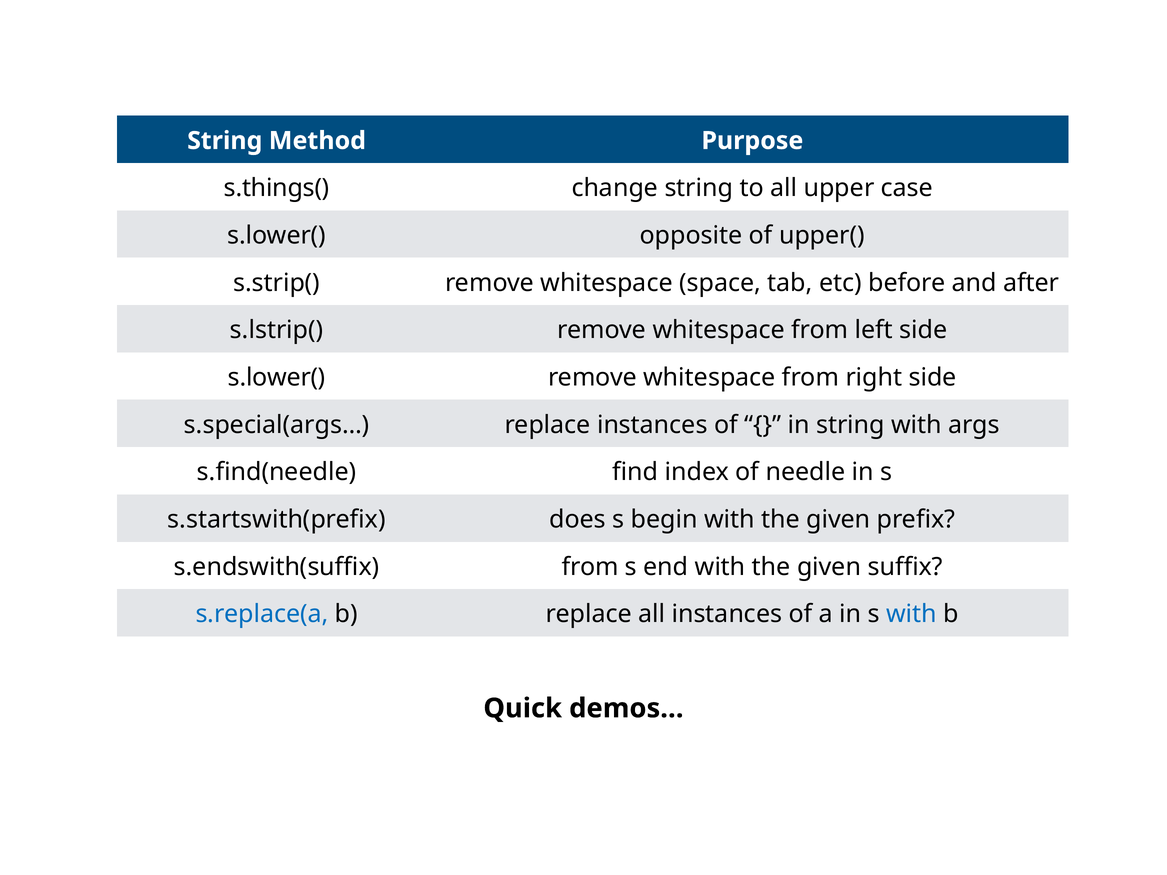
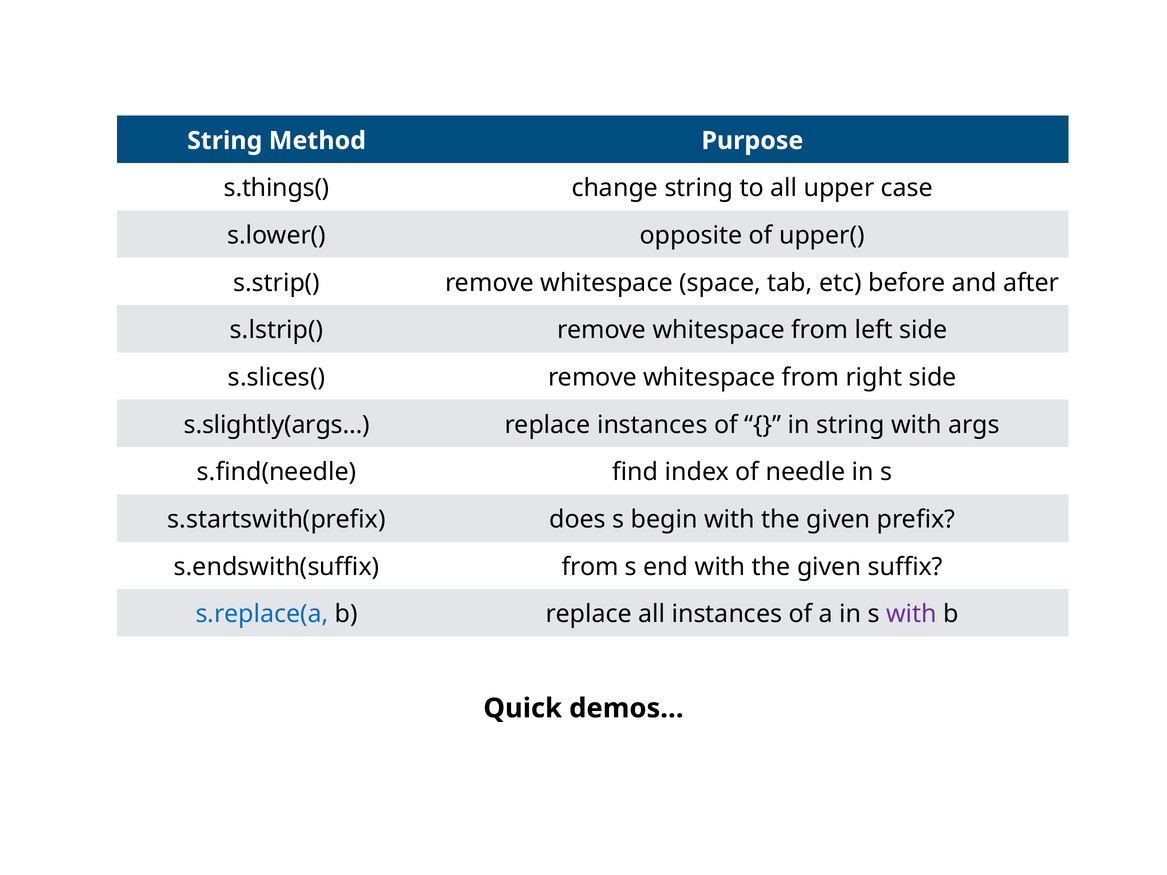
s.lower(: s.lower( -> s.slices( (277, 378)
s.special(args…: s.special(args… -> s.slightly(args… (277, 425)
with colour: blue -> purple (912, 614)
